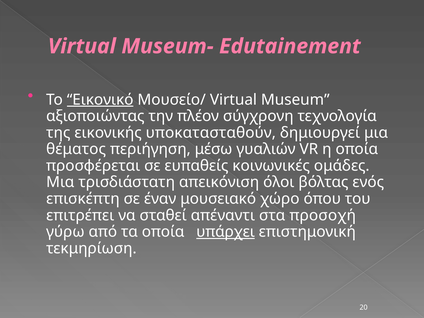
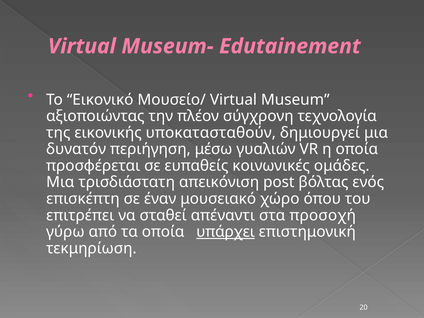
Εικονικό underline: present -> none (100, 100)
θέματος: θέματος -> δυνατόν (76, 149)
όλοι: όλοι -> post (279, 182)
